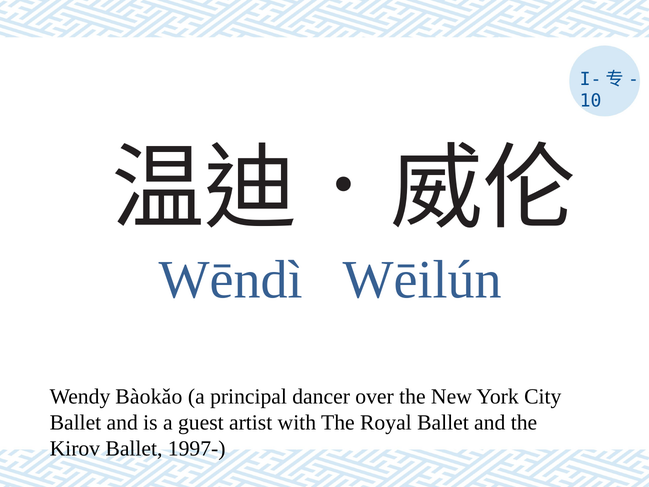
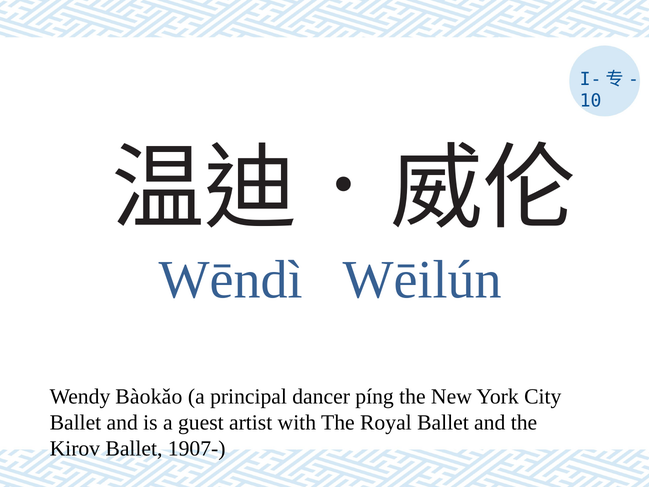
over: over -> píng (375, 396)
1997-: 1997- -> 1907- (197, 448)
